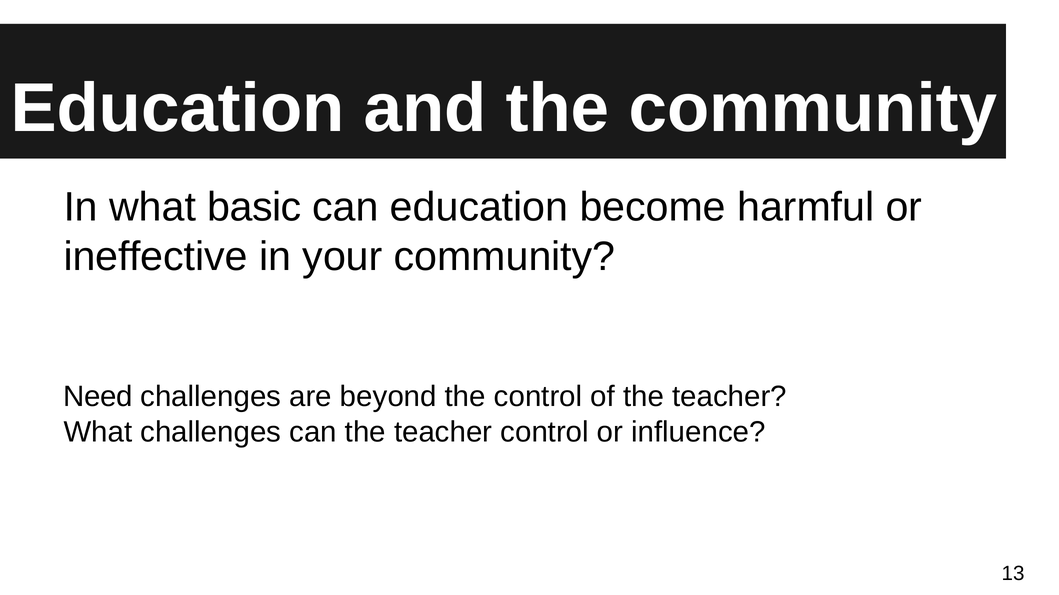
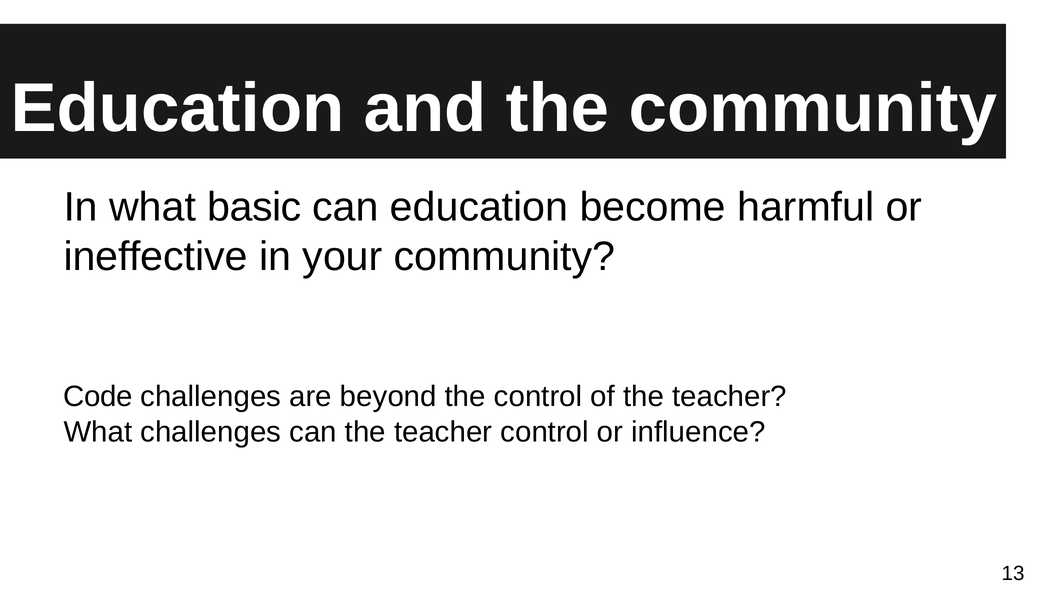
Need: Need -> Code (98, 397)
